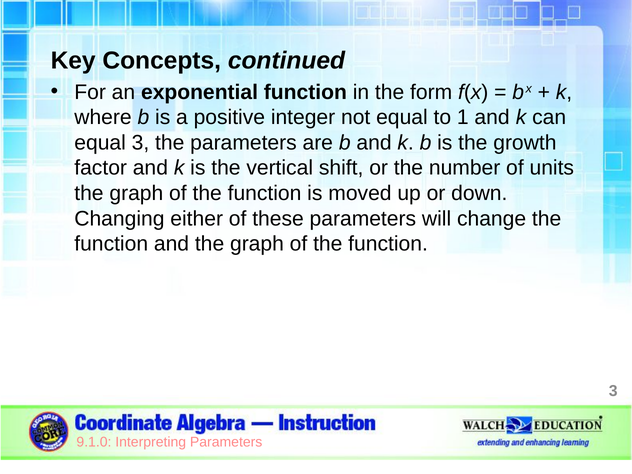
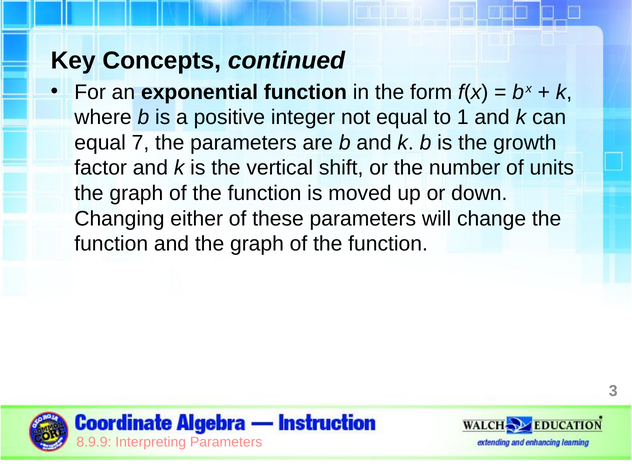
equal 3: 3 -> 7 (140, 143)
9.1.0: 9.1.0 -> 8.9.9 (94, 442)
